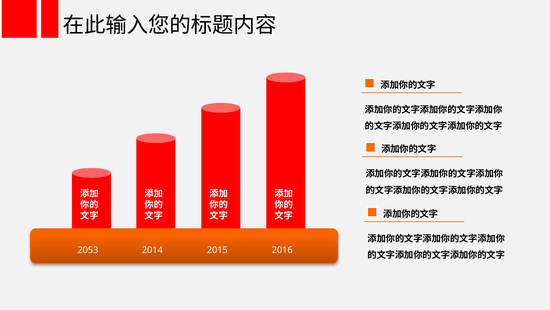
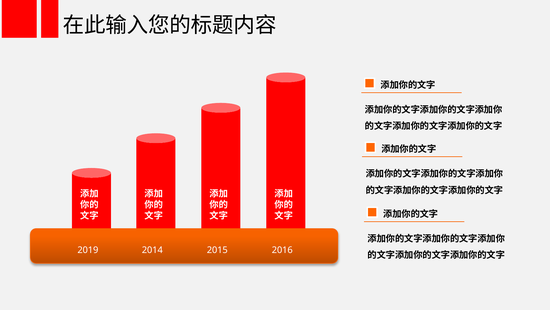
2053: 2053 -> 2019 (88, 250)
